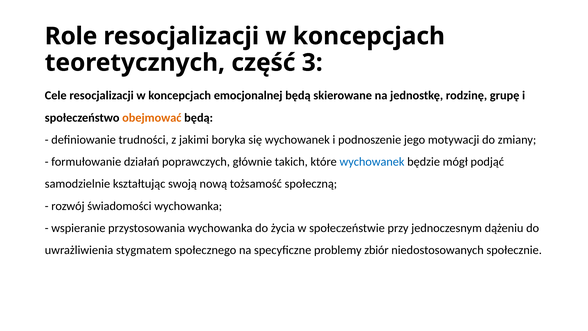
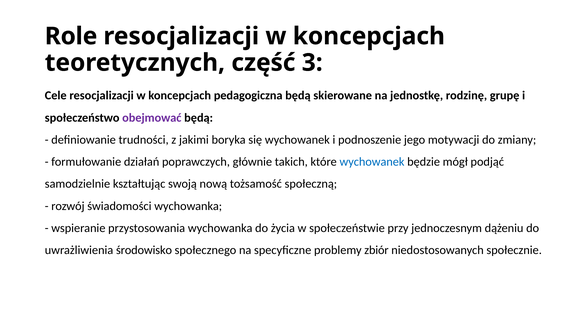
emocjonalnej: emocjonalnej -> pedagogiczna (248, 95)
obejmować colour: orange -> purple (152, 118)
stygmatem: stygmatem -> środowisko (144, 250)
